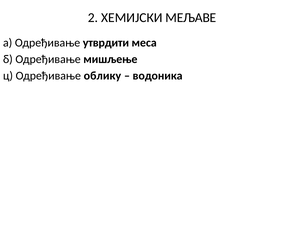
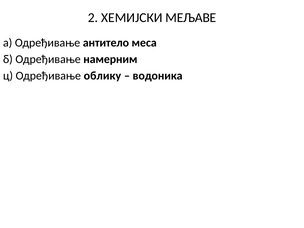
утврдити: утврдити -> антитело (106, 43)
мишљење: мишљење -> намерним (110, 59)
